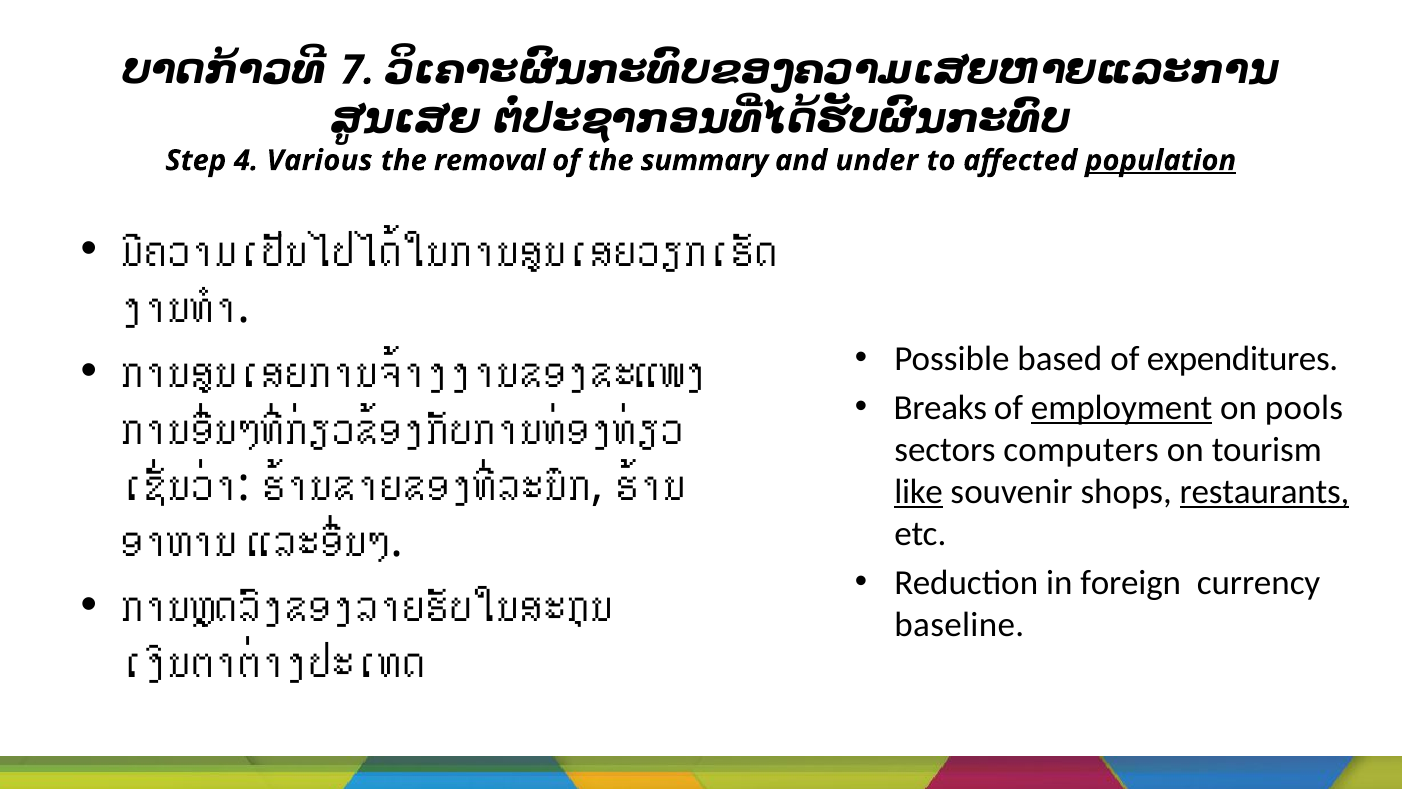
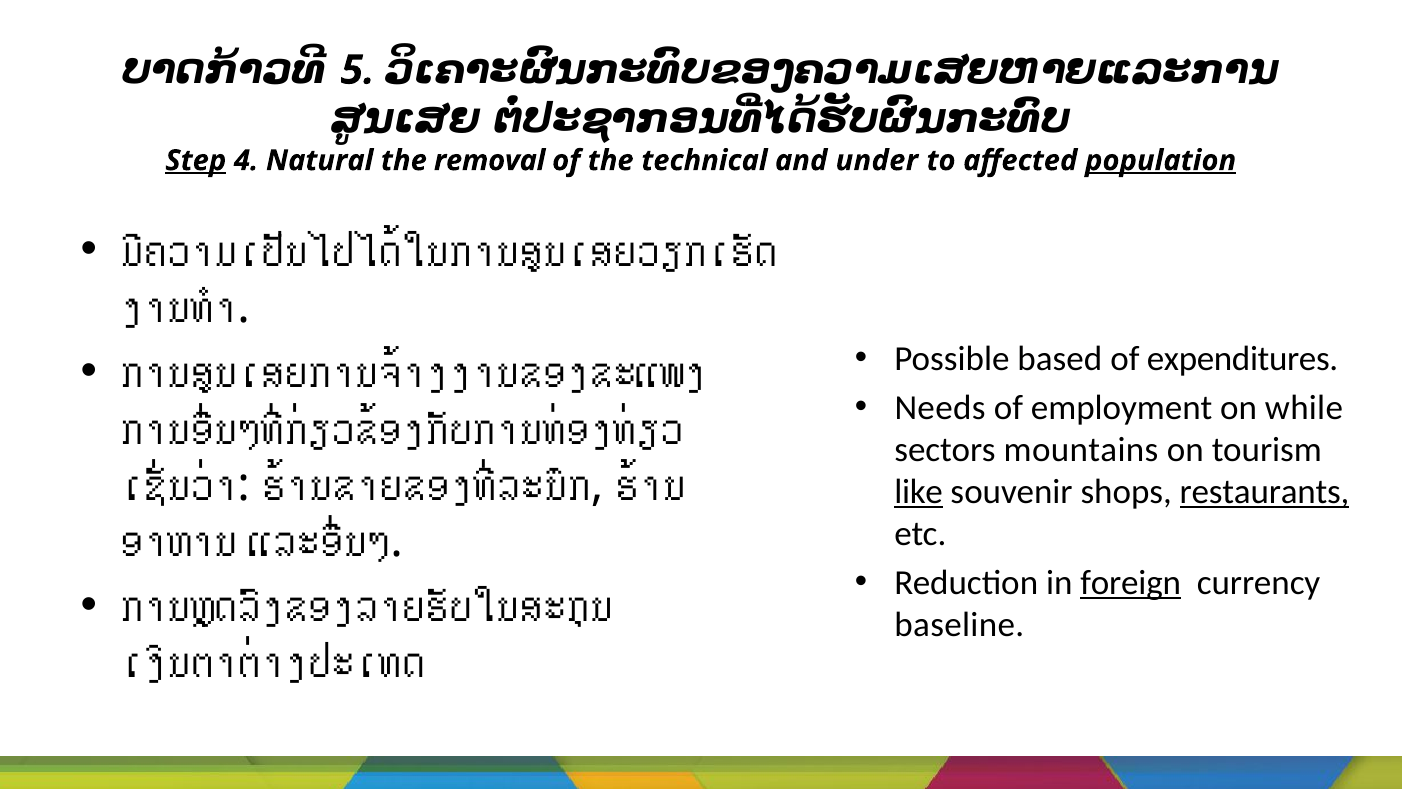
7: 7 -> 5 (358, 70)
Step underline: none -> present (196, 160)
Various: Various -> Natural (320, 160)
summary: summary -> technical (704, 160)
Breaks: Breaks -> Needs (940, 408)
employment underline: present -> none (1122, 408)
pools: pools -> while (1304, 408)
computers: computers -> mountains (1081, 450)
foreign underline: none -> present (1131, 583)
